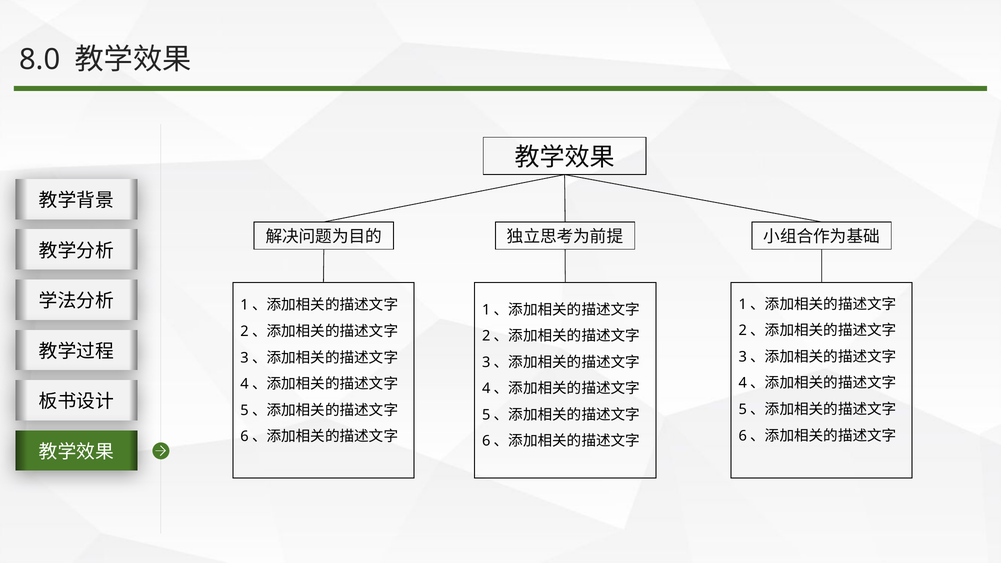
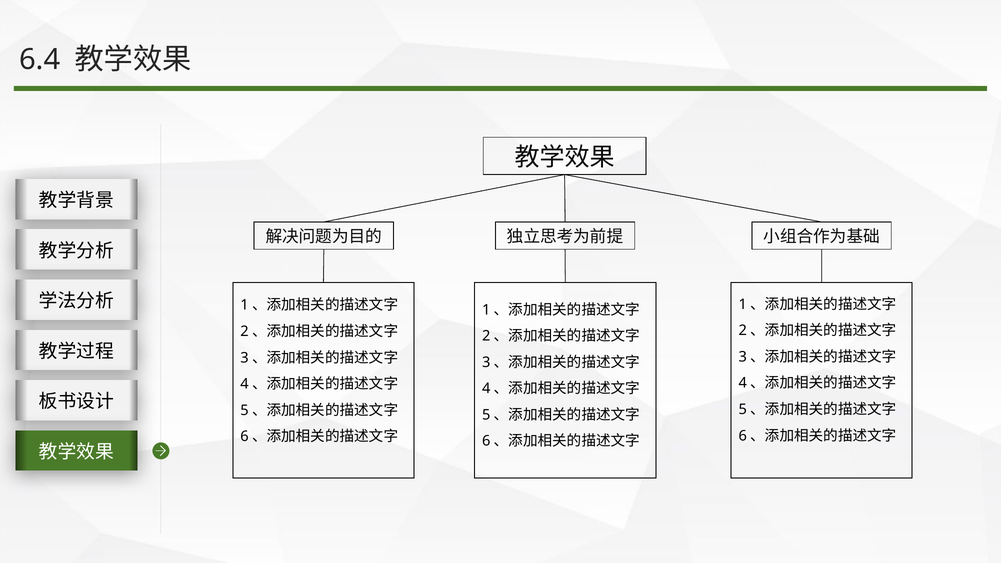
8.0: 8.0 -> 6.4 (40, 60)
